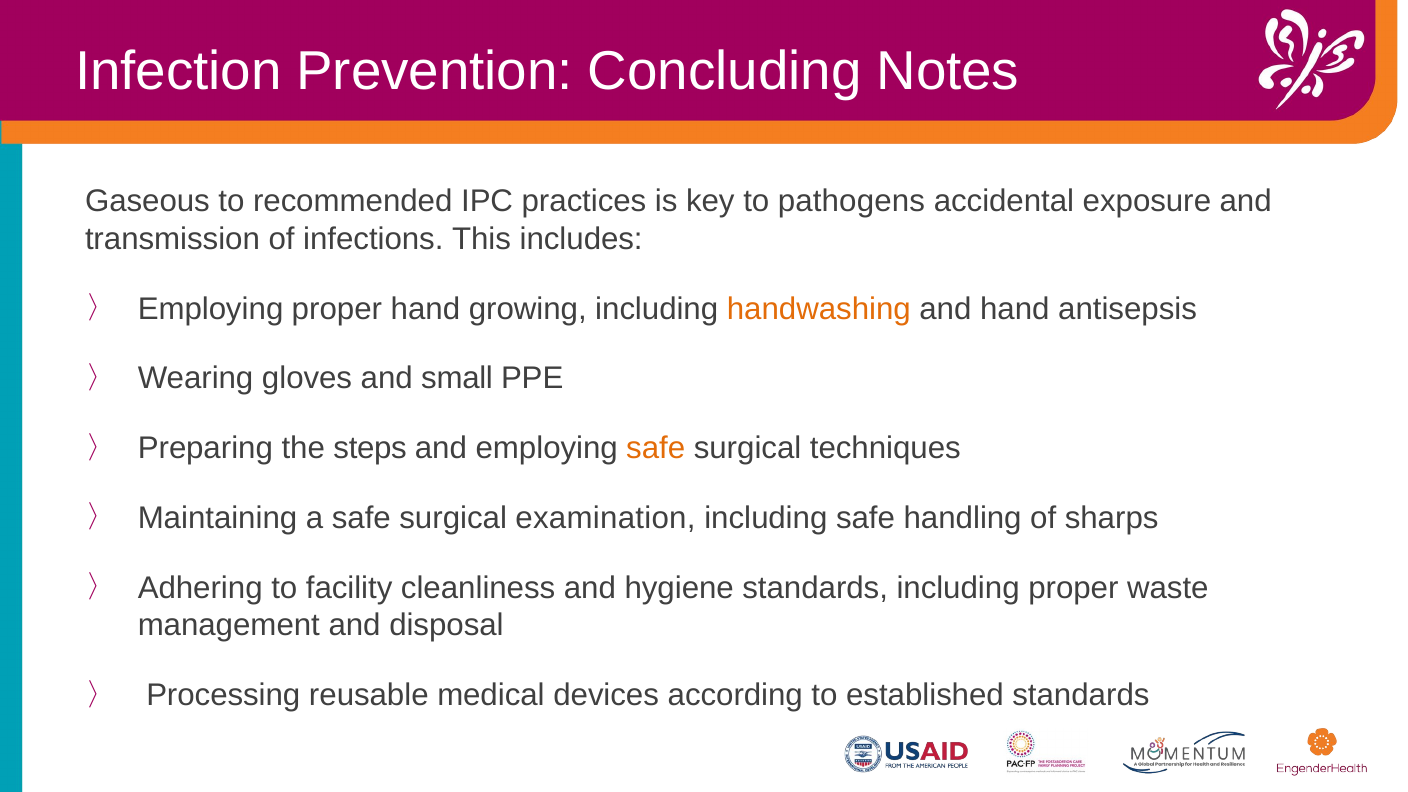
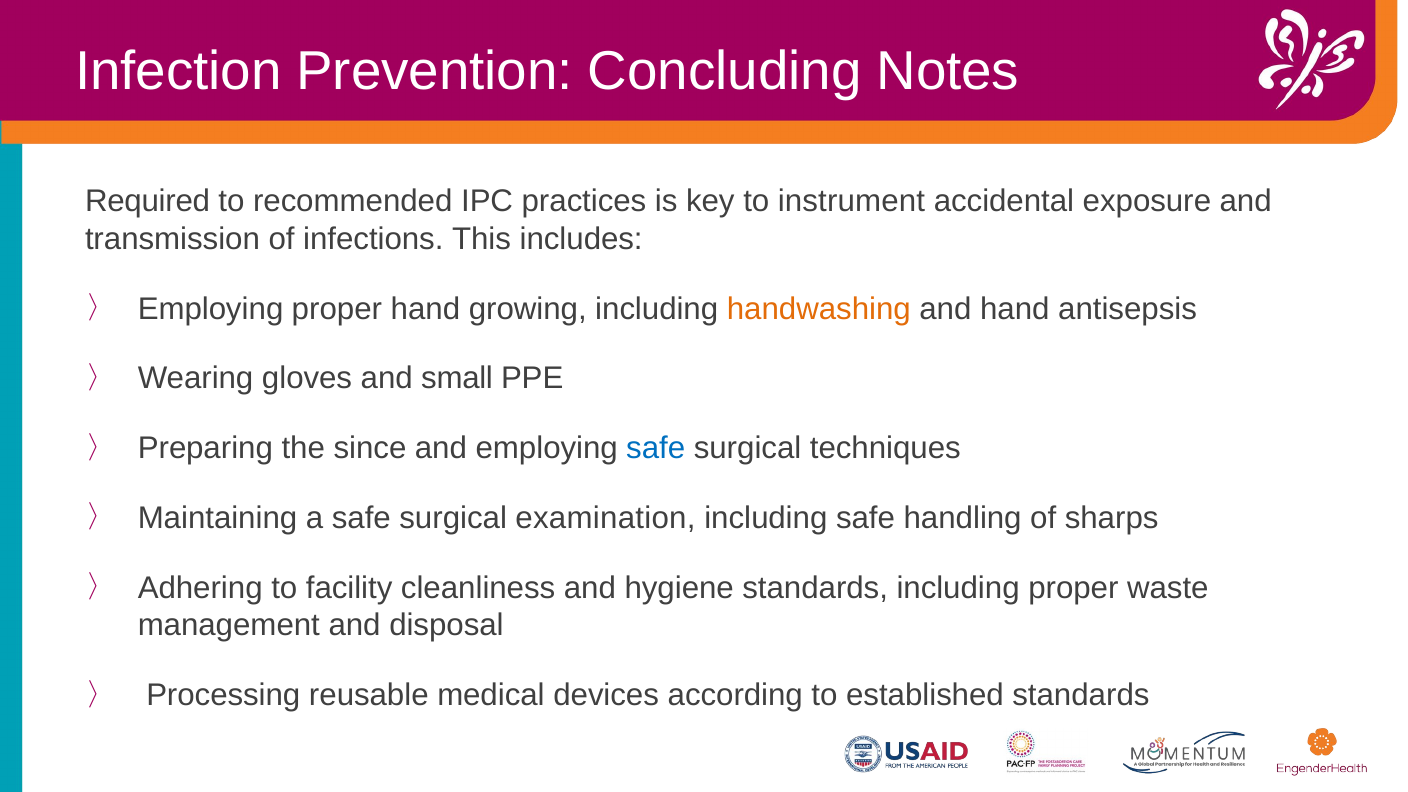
Gaseous: Gaseous -> Required (148, 201)
pathogens: pathogens -> instrument (851, 201)
steps: steps -> since (370, 448)
safe colour: orange -> blue (656, 448)
